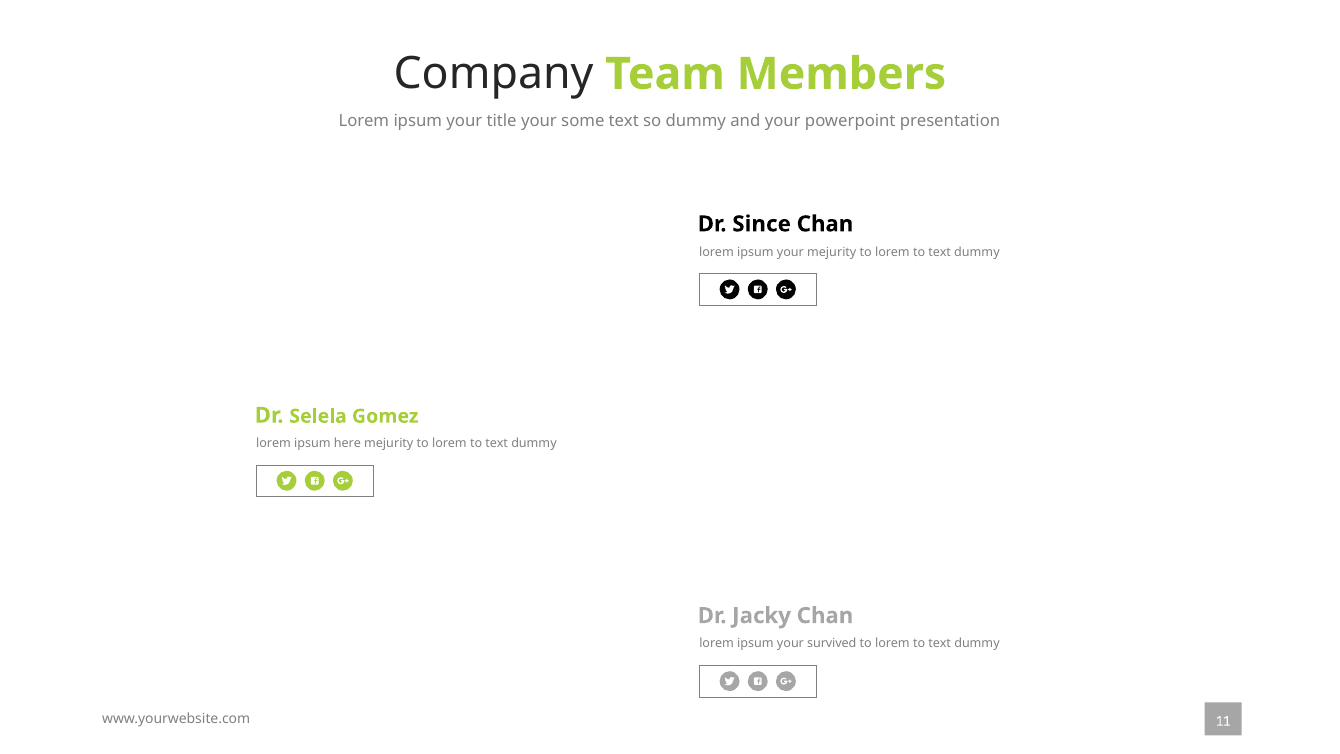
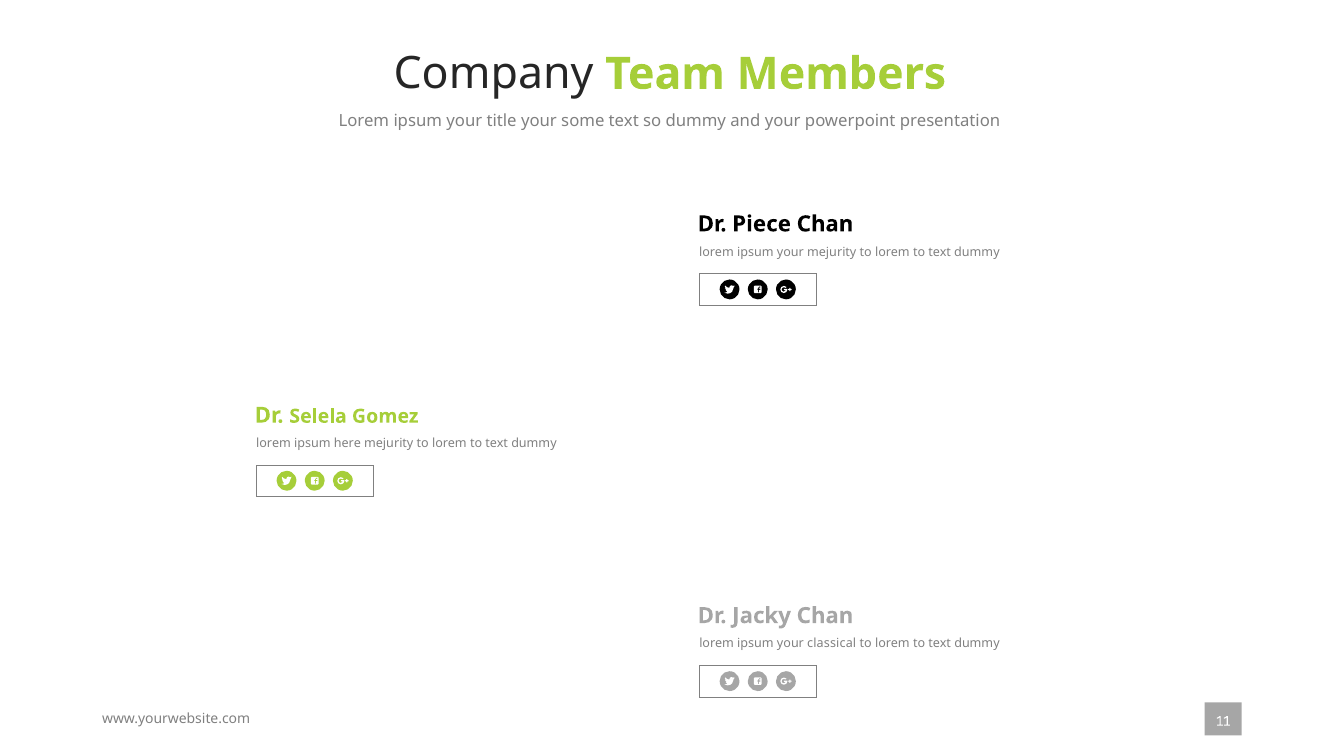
Since: Since -> Piece (762, 224)
survived: survived -> classical (832, 644)
